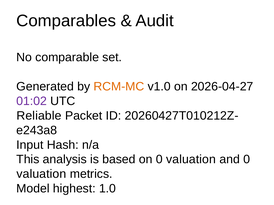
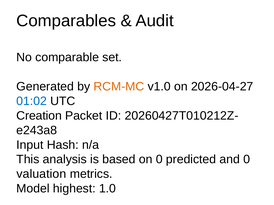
01:02 colour: purple -> blue (32, 101)
Reliable: Reliable -> Creation (39, 116)
on 0 valuation: valuation -> predicted (191, 160)
